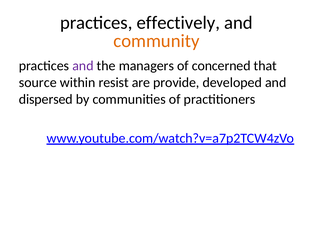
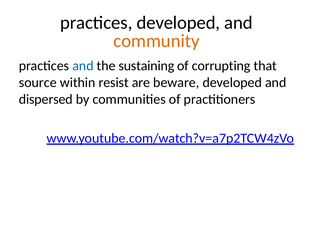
practices effectively: effectively -> developed (178, 23)
and colour: purple -> blue (83, 66)
managers: managers -> sustaining (146, 66)
concerned: concerned -> corrupting (221, 66)
provide: provide -> beware (176, 82)
